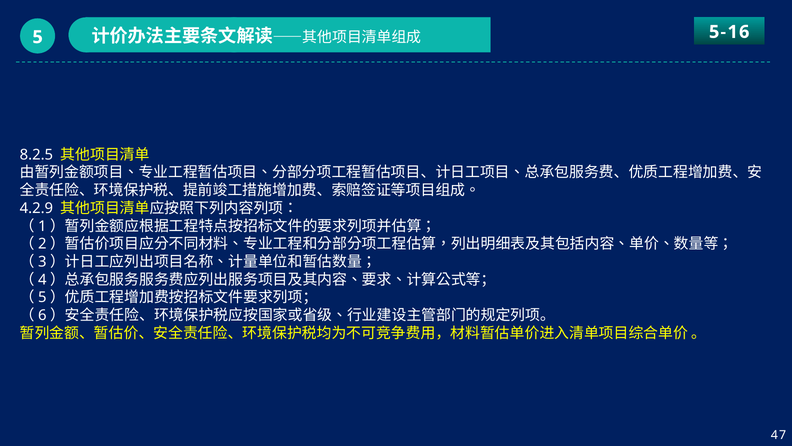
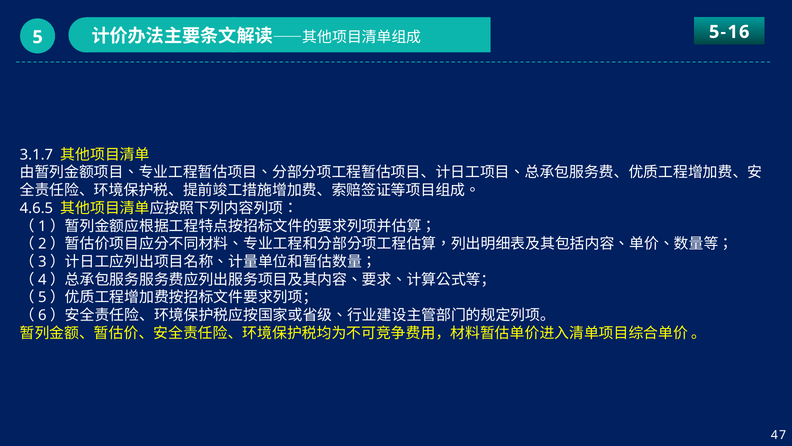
8.2.5: 8.2.5 -> 3.1.7 (36, 155)
4.2.9: 4.2.9 -> 4.6.5 (36, 208)
